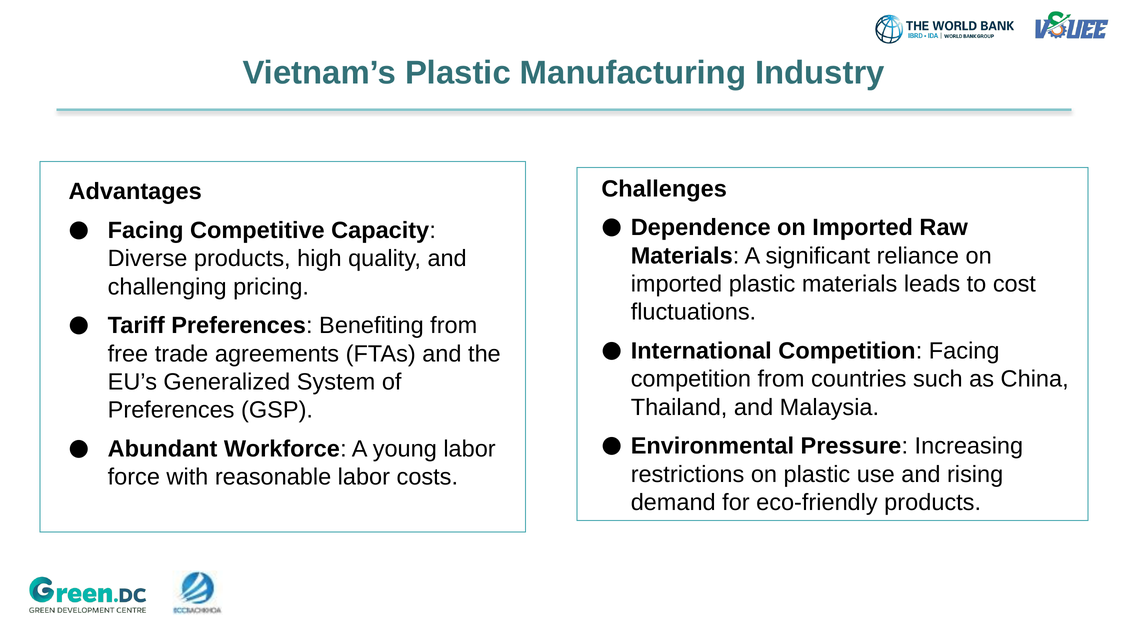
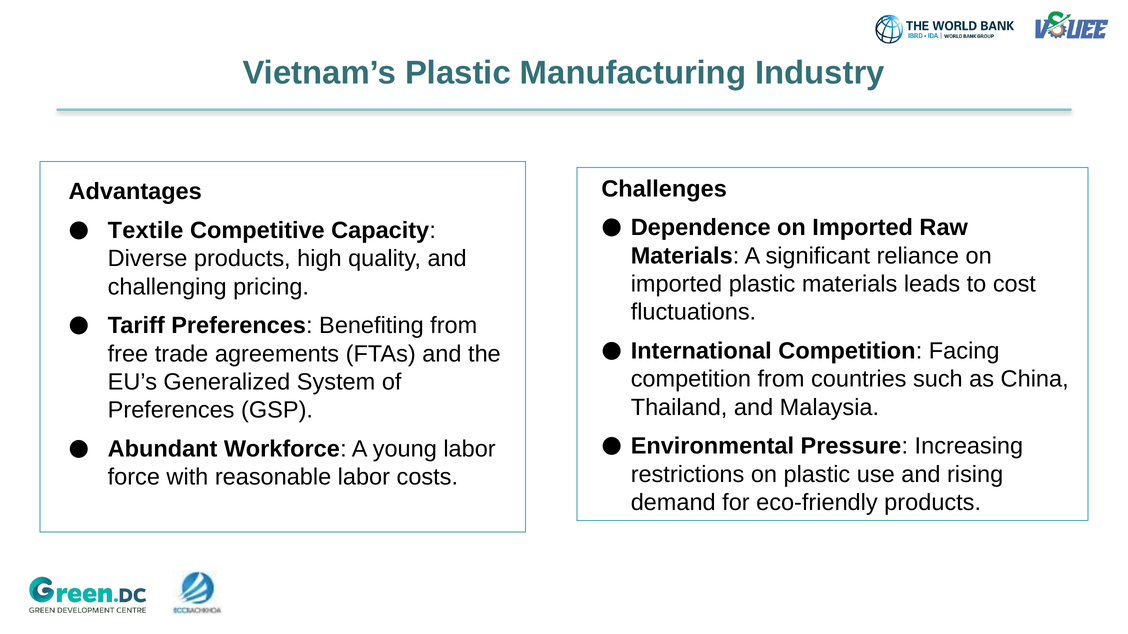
Facing: Facing -> Textile (146, 231)
